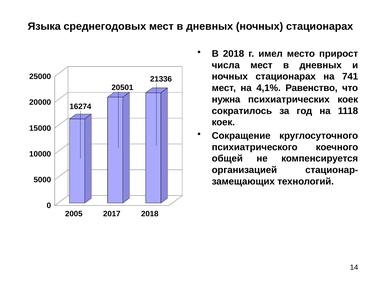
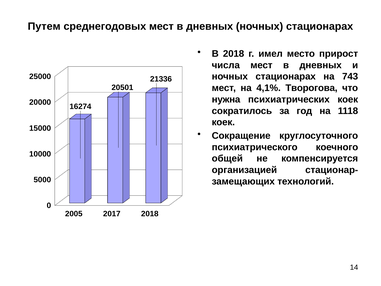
Языка: Языка -> Путем (44, 26)
741: 741 -> 743 (350, 77)
Равенство: Равенство -> Творогова (311, 88)
